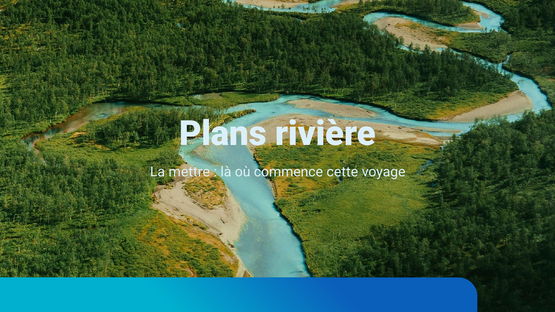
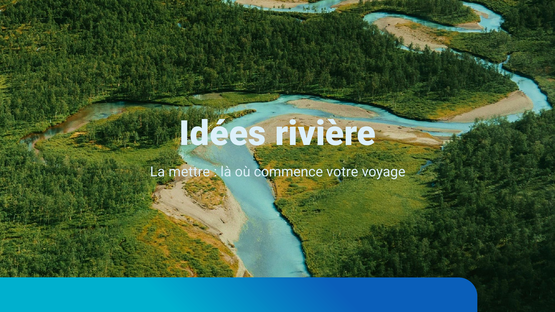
Plans: Plans -> Idées (223, 134)
cette: cette -> votre (342, 172)
